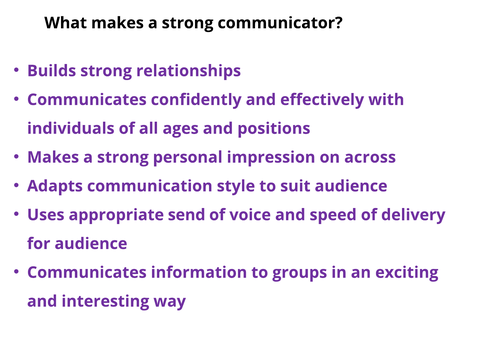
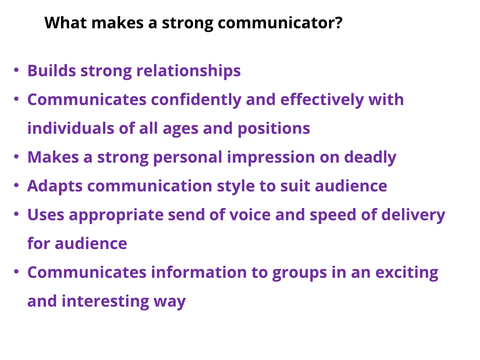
across: across -> deadly (370, 157)
